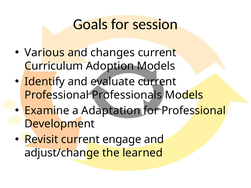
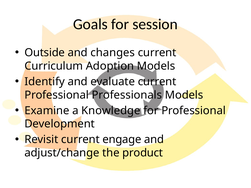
Various: Various -> Outside (45, 53)
Adaptation: Adaptation -> Knowledge (111, 111)
learned: learned -> product (143, 153)
